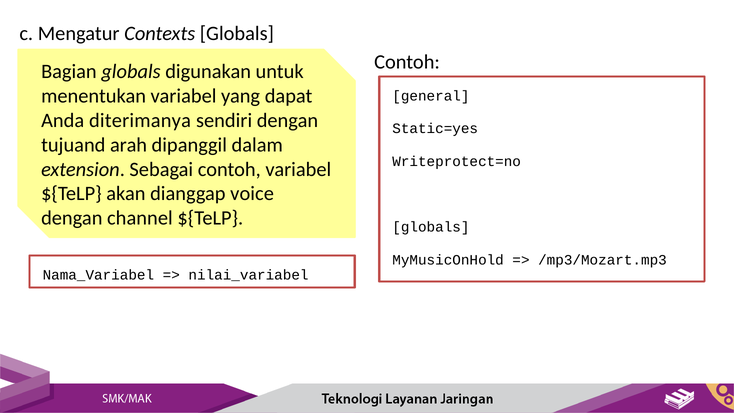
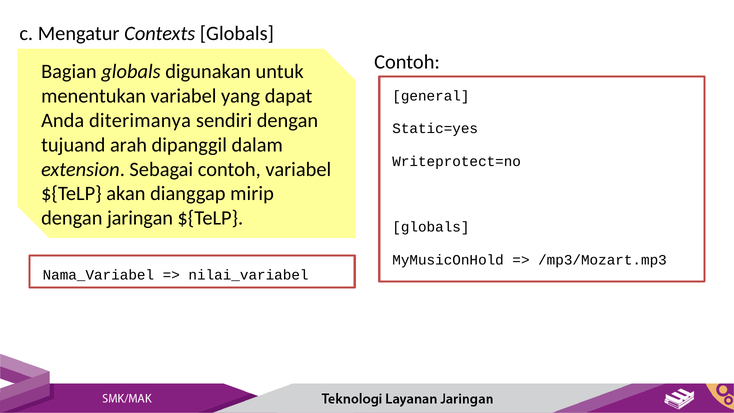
voice: voice -> mirip (252, 194)
channel: channel -> jaringan (140, 218)
